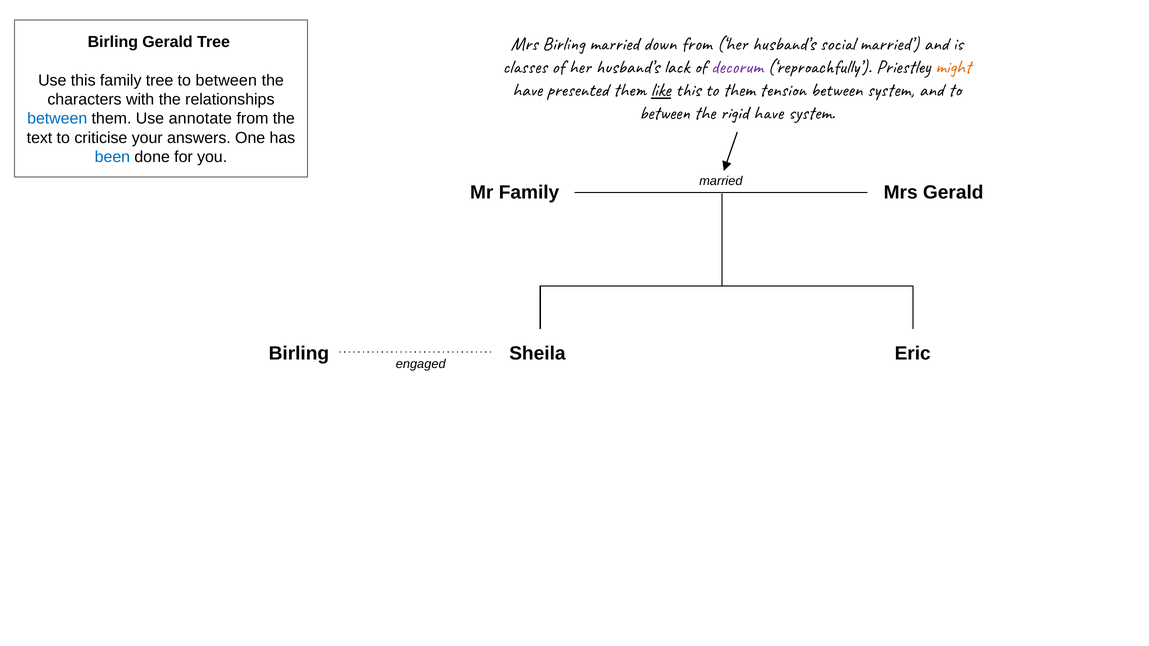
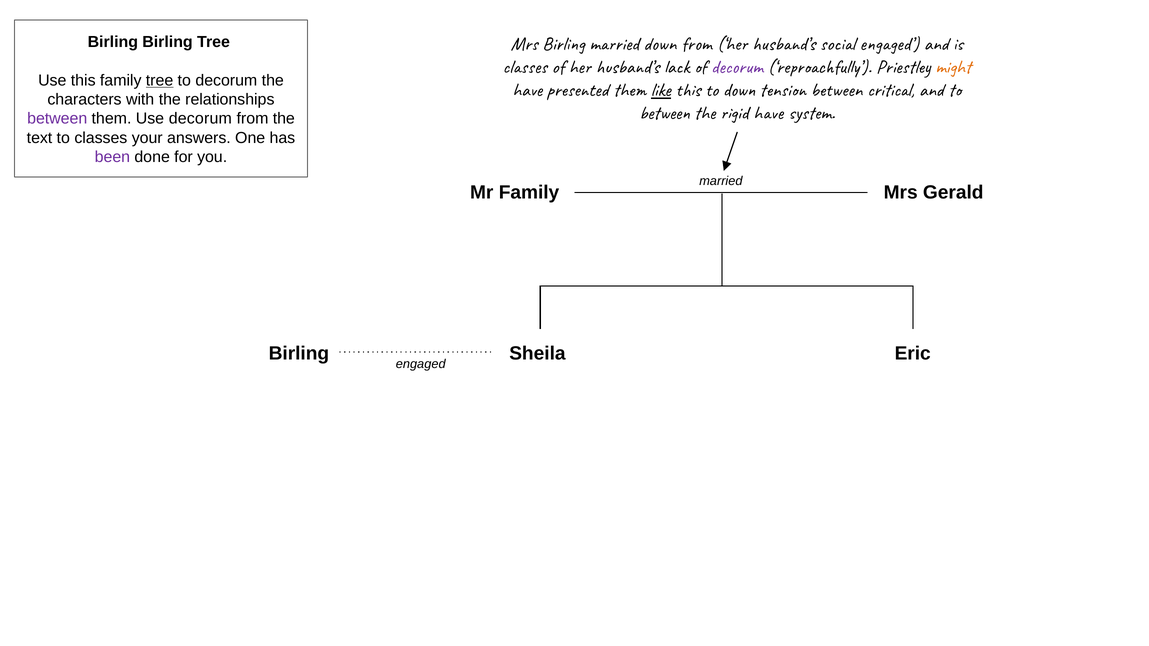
Birling Gerald: Gerald -> Birling (168, 42)
social married: married -> engaged (889, 44)
tree underline: none -> present (160, 80)
between: between -> decorum (226, 80)
to them: them -> down (739, 90)
between system: system -> critical (891, 90)
between colour: blue -> purple (57, 119)
Use annotate: annotate -> decorum (200, 119)
to criticise: criticise -> classes (101, 138)
been colour: blue -> purple (112, 157)
